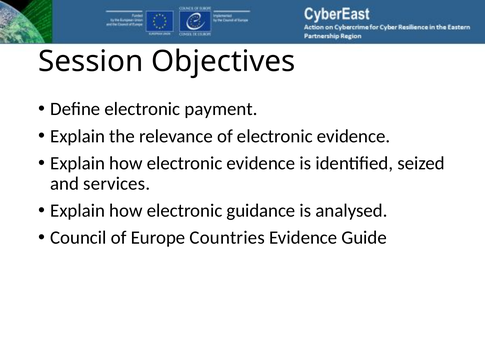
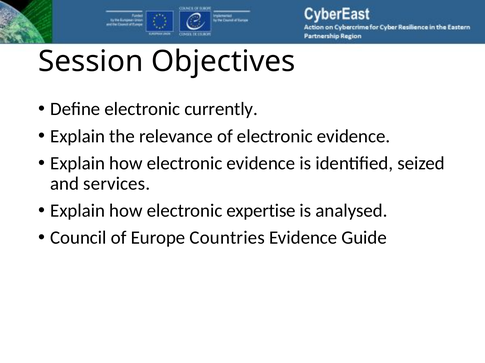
payment: payment -> currently (221, 109)
guidance: guidance -> expertise (261, 211)
